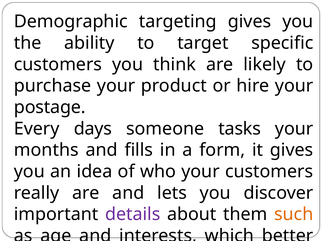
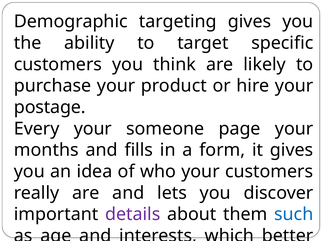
Every days: days -> your (93, 129)
tasks: tasks -> page (240, 129)
such colour: orange -> blue (294, 215)
